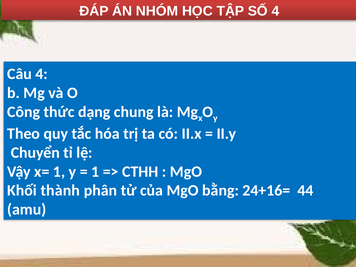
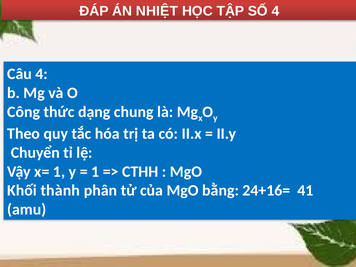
NHÓM: NHÓM -> NHIỆT (157, 11)
44: 44 -> 41 (305, 191)
